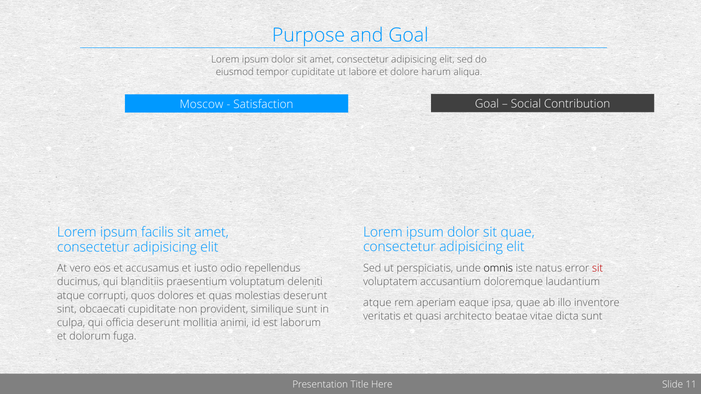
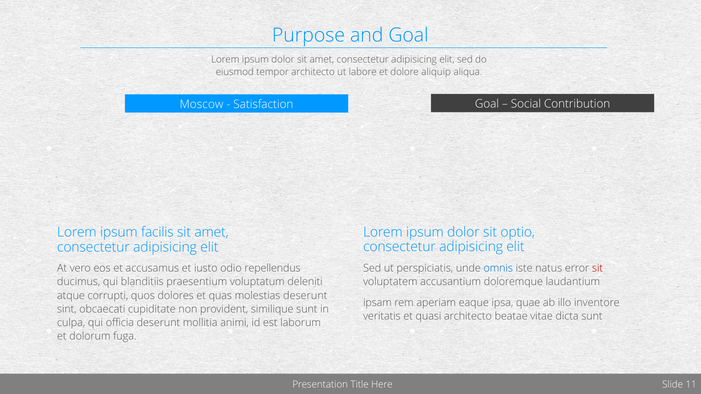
tempor cupiditate: cupiditate -> architecto (313, 72)
harum: harum -> aliquip (436, 72)
sit quae: quae -> optio (518, 232)
omnis colour: black -> blue (498, 268)
atque: atque -> ipsam (377, 303)
